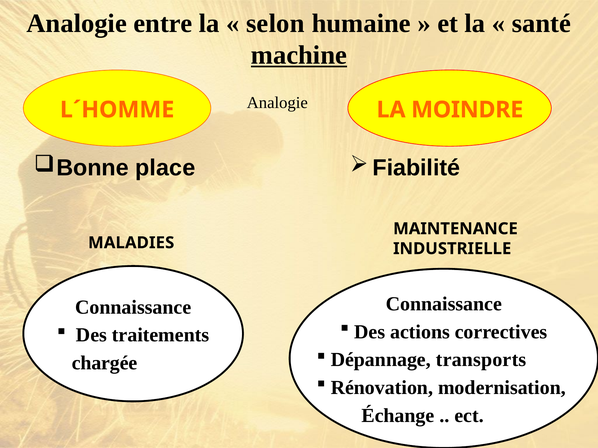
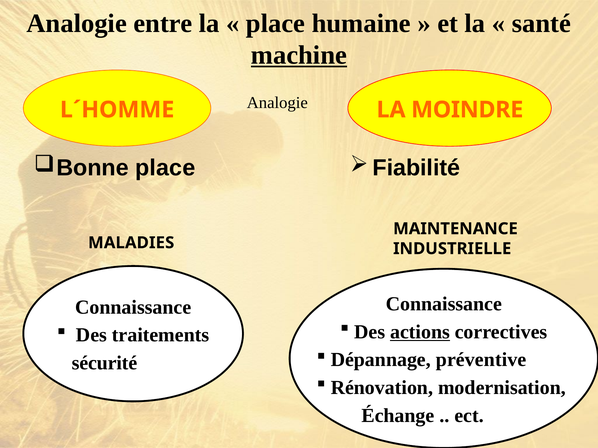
selon: selon -> place (275, 23)
actions underline: none -> present (420, 332)
transports: transports -> préventive (481, 360)
chargée: chargée -> sécurité (105, 363)
